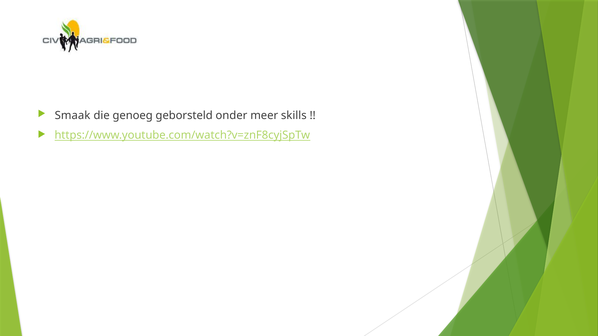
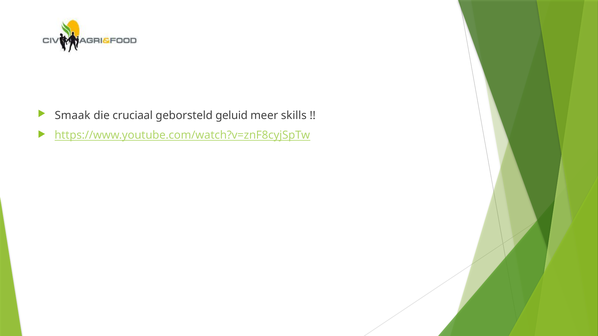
genoeg: genoeg -> cruciaal (133, 116)
onder: onder -> geluid (232, 116)
